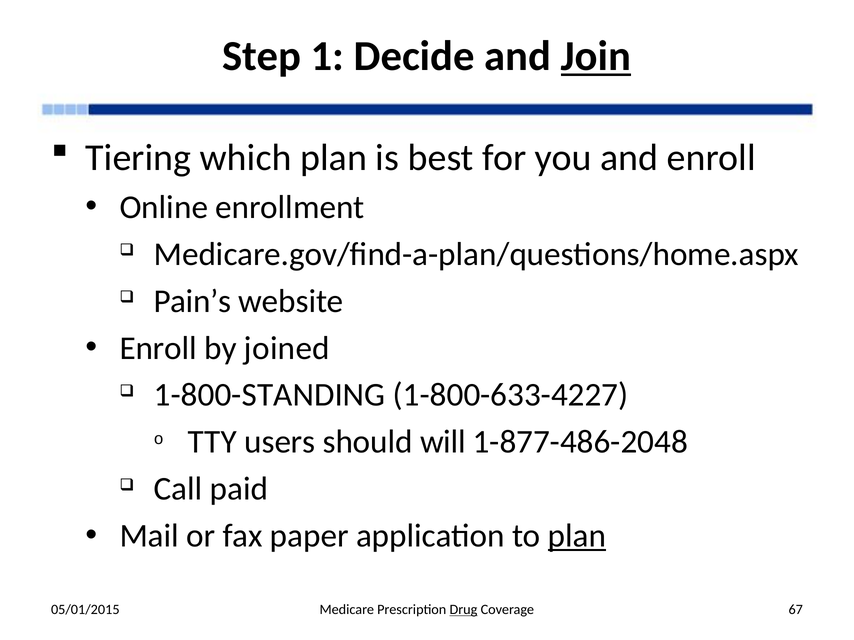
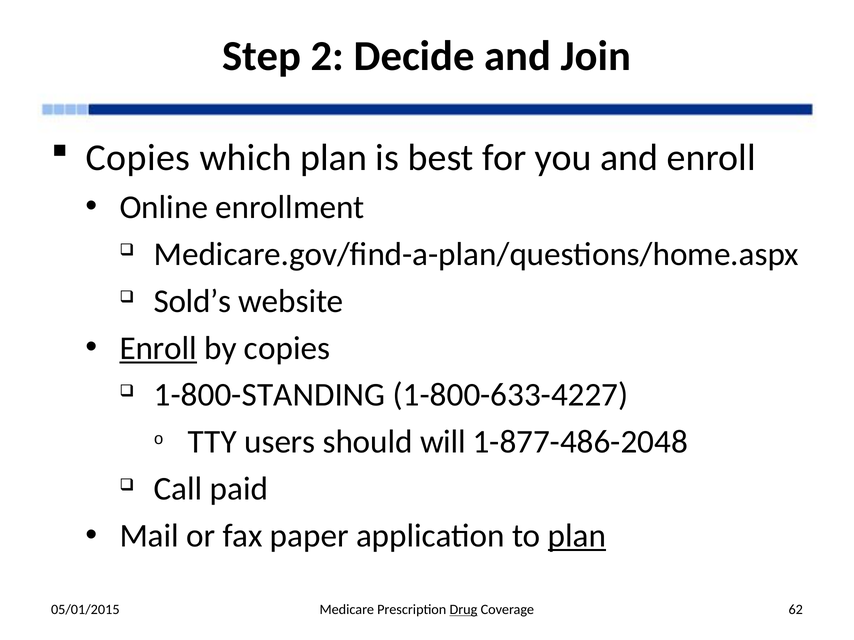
1: 1 -> 2 (327, 56)
Join underline: present -> none (596, 56)
Tiering: Tiering -> Copies (138, 158)
Pain’s: Pain’s -> Sold’s (192, 301)
Enroll underline: none -> present (158, 348)
by joined: joined -> copies (287, 348)
67: 67 -> 62 (796, 610)
